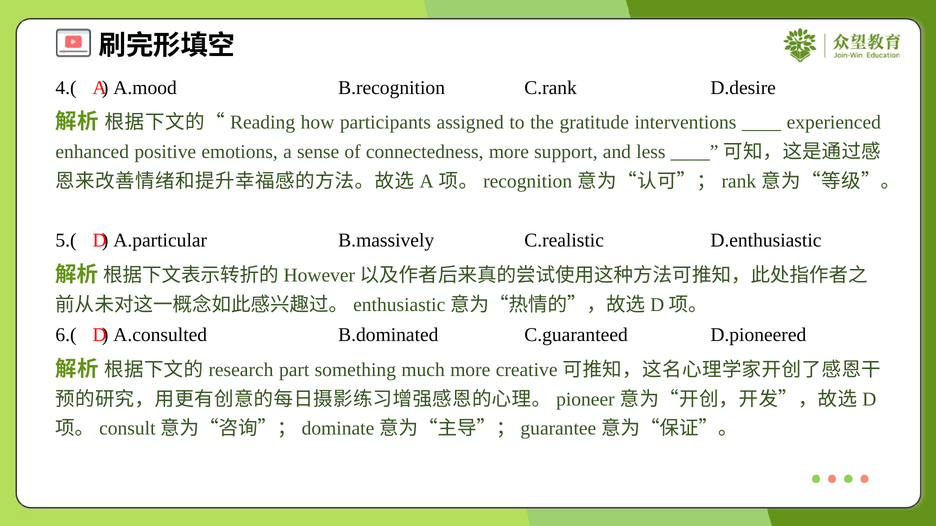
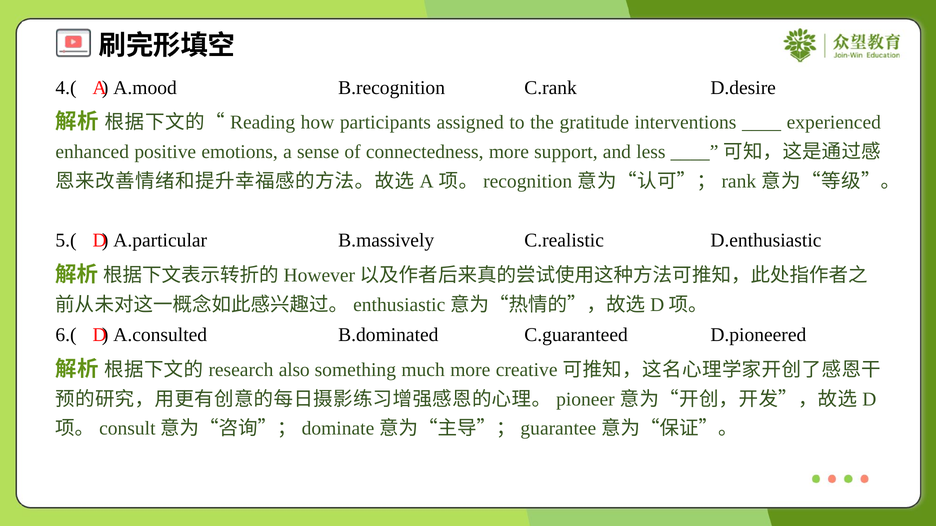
part: part -> also (294, 370)
